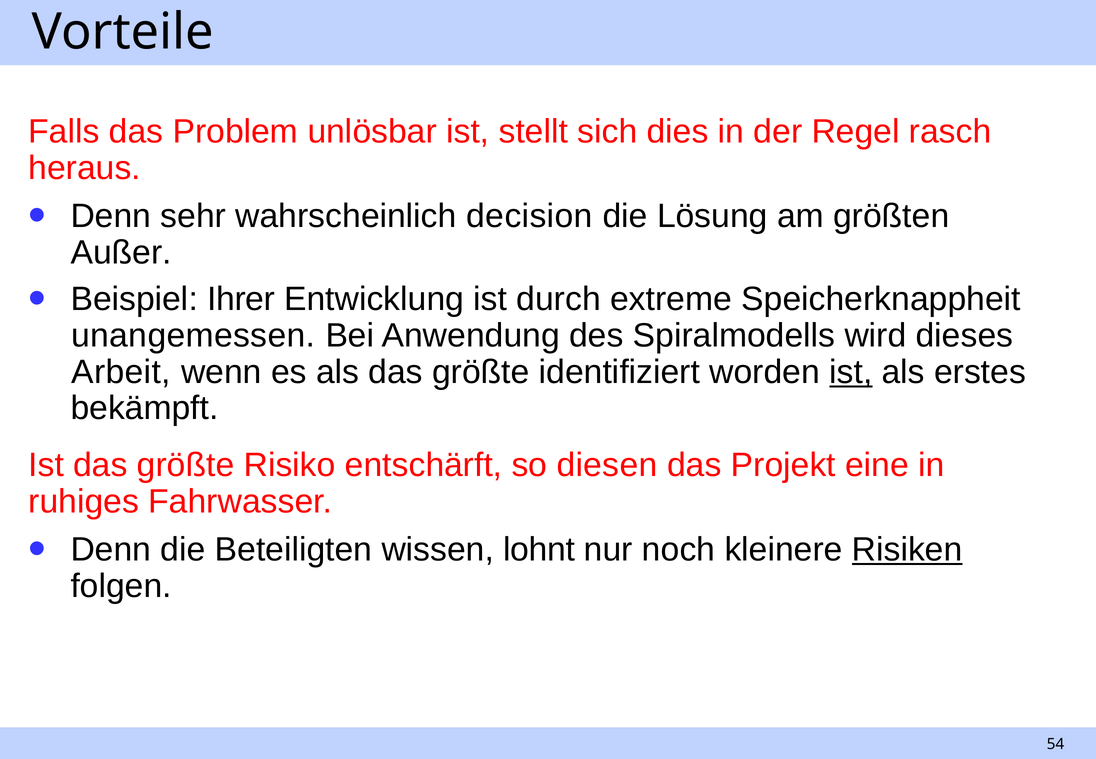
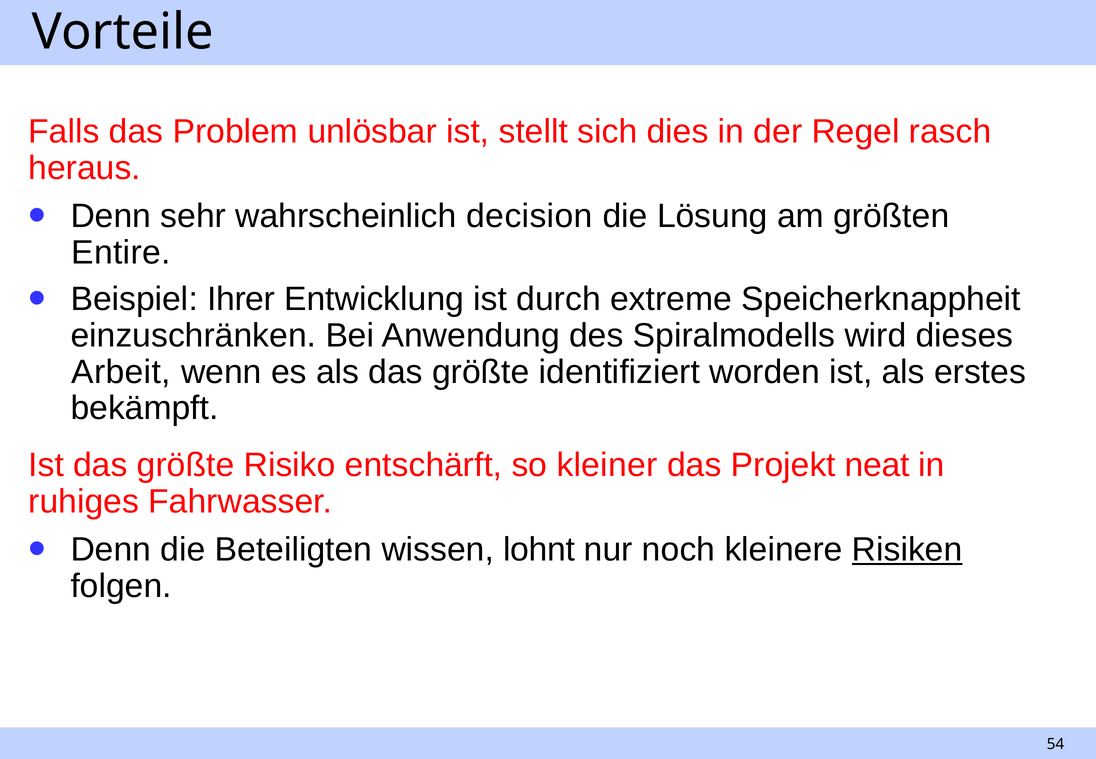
Außer: Außer -> Entire (121, 252)
unangemessen: unangemessen -> einzuschränken (193, 335)
ist underline: present -> none (851, 372)
diesen: diesen -> kleiner (607, 465)
eine: eine -> neat (877, 465)
